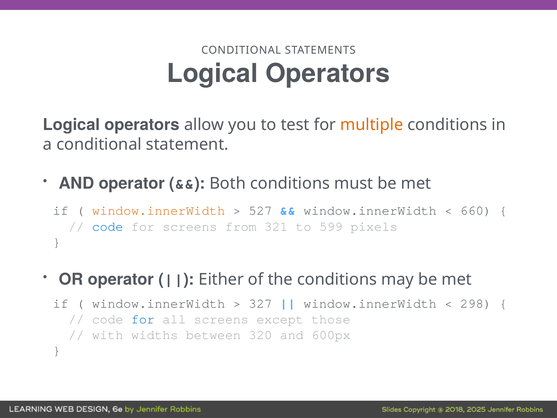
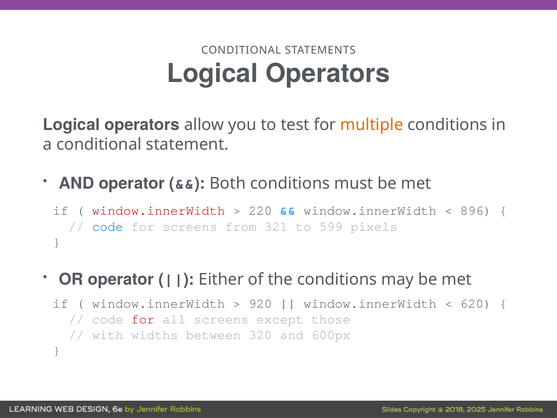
window.innerWidth colour: orange -> red (159, 211)
527: 527 -> 220 (260, 211)
660: 660 -> 896 (476, 211)
327: 327 -> 920 (260, 303)
298: 298 -> 620 (476, 303)
for colour: blue -> red (143, 319)
